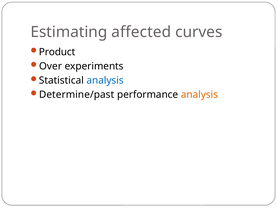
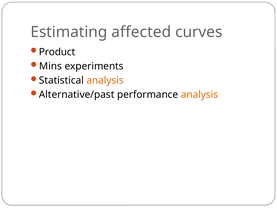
Over: Over -> Mins (51, 66)
analysis colour: blue -> orange (105, 80)
Determine/past: Determine/past -> Alternative/past (77, 95)
